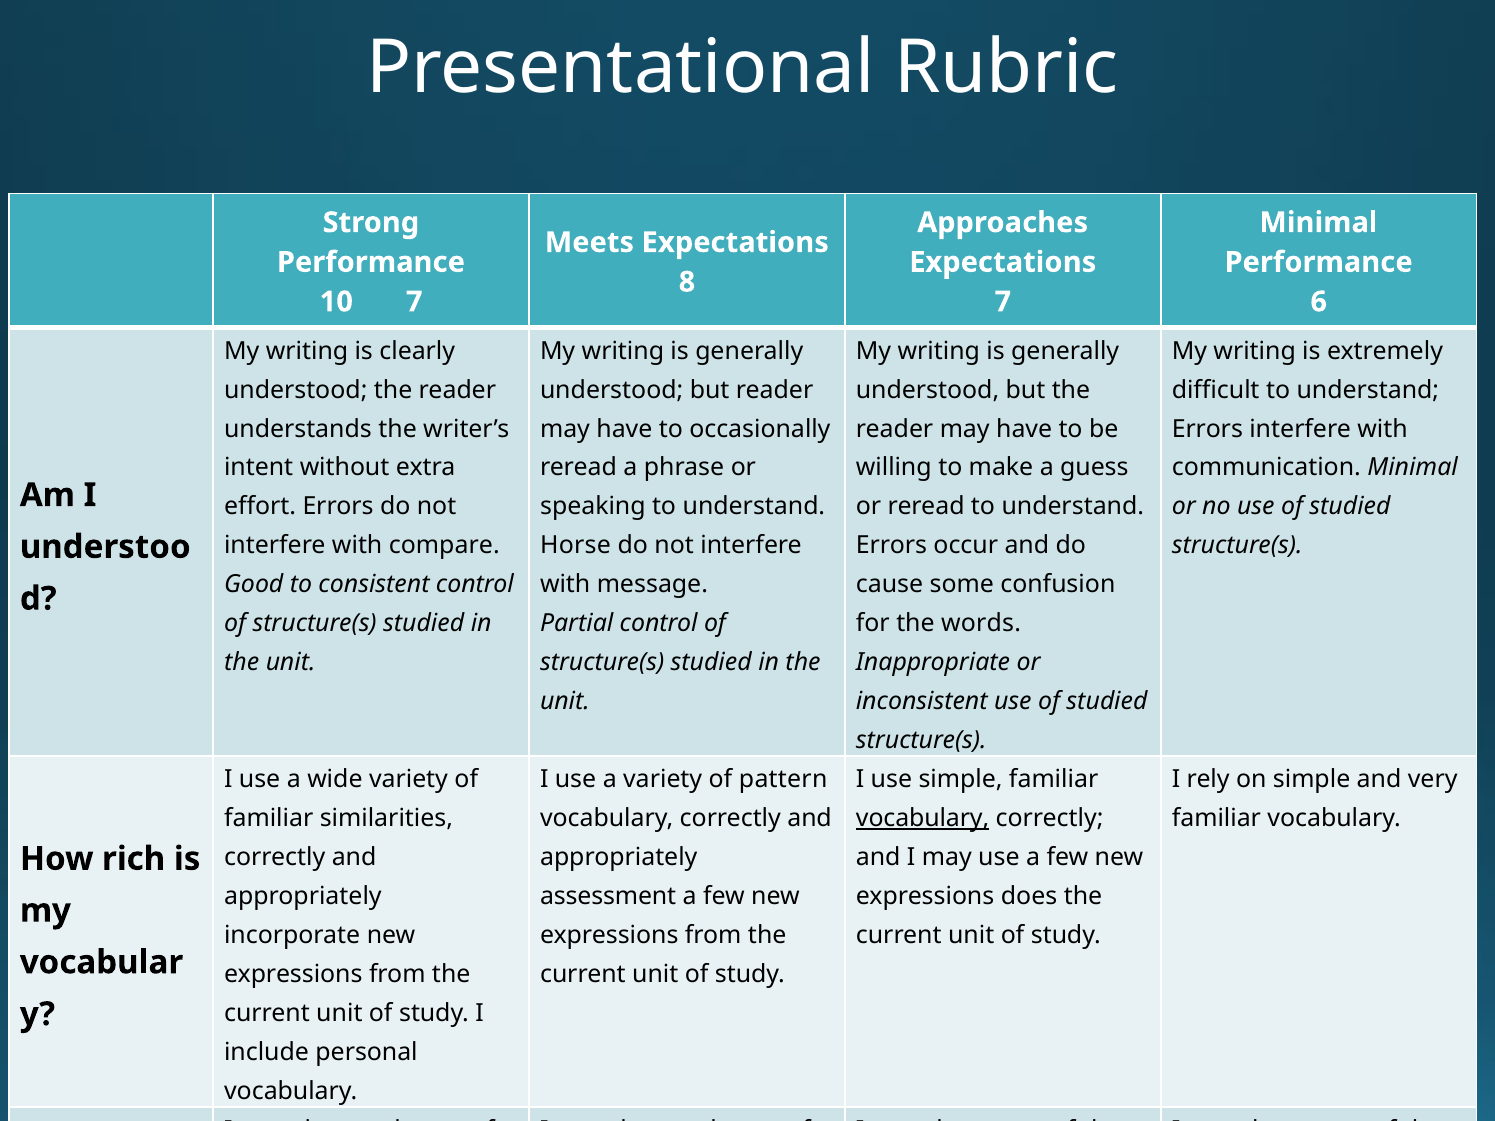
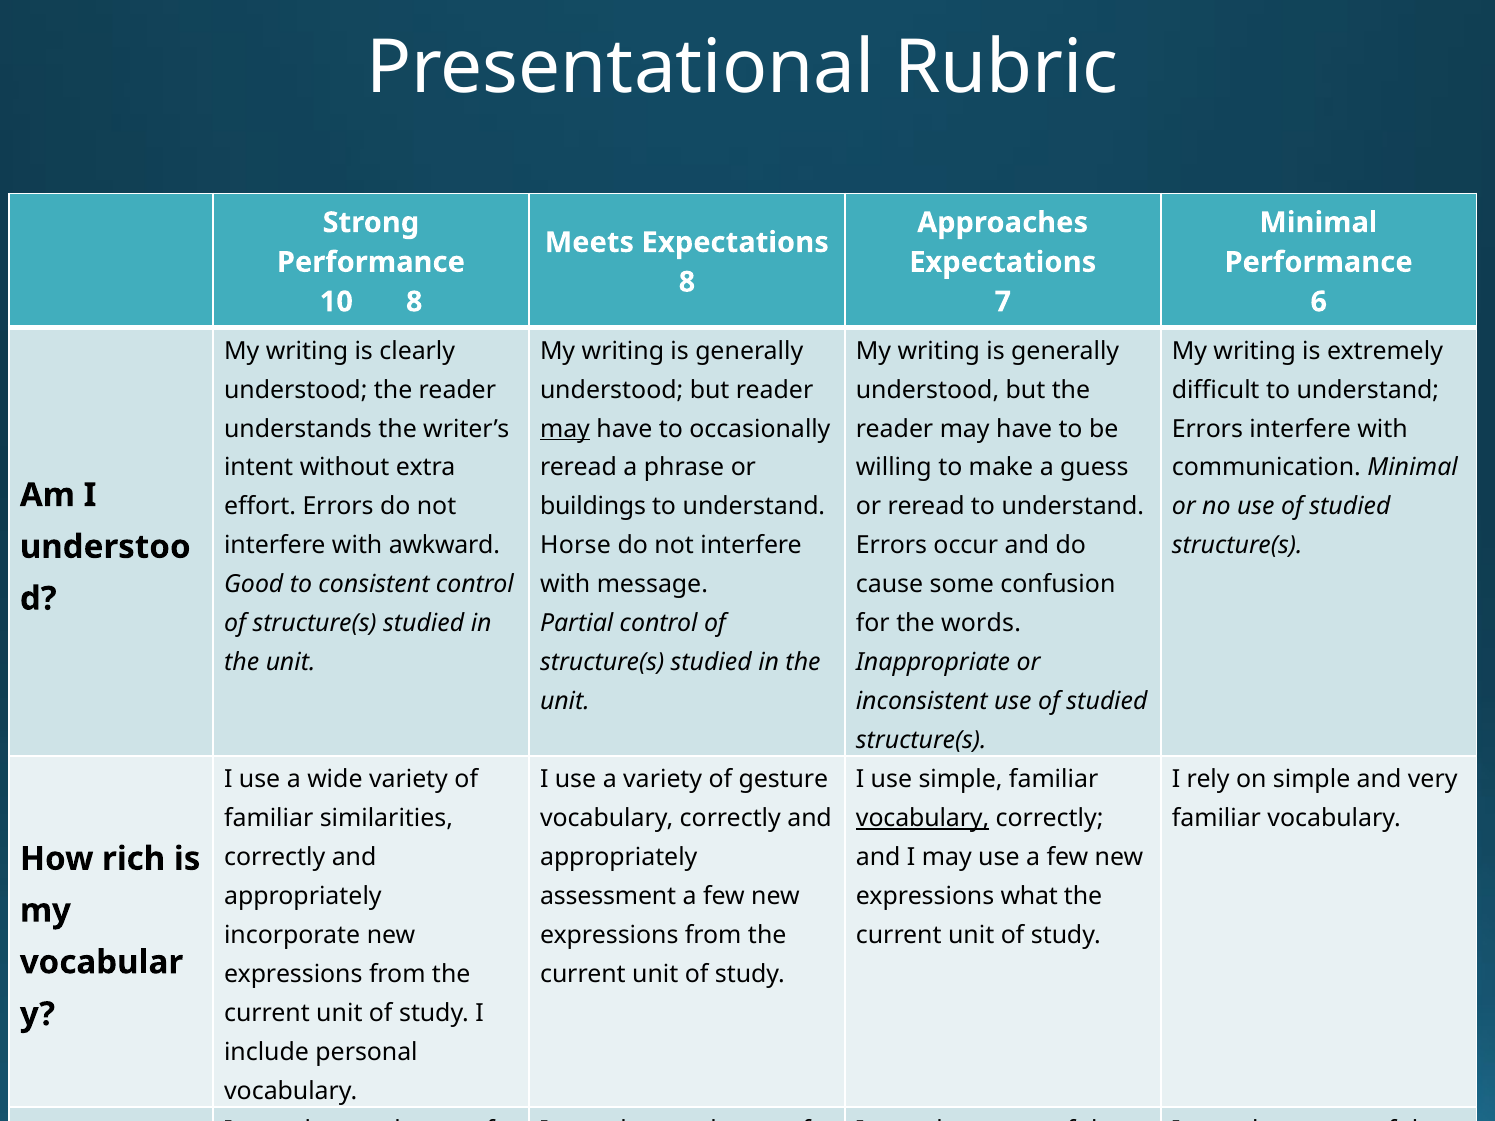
7: 7 -> 8 (414, 302)
may underline: none -> present (565, 429)
speaking: speaking -> buildings (593, 507)
compare: compare -> awkward (444, 546)
pattern: pattern -> gesture (783, 780)
does: does -> what (1029, 897)
